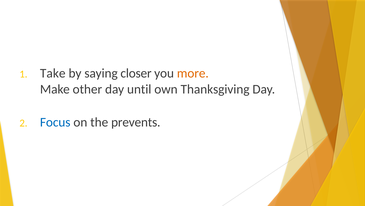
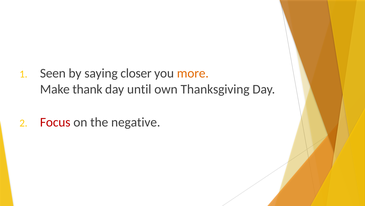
Take: Take -> Seen (53, 73)
other: other -> thank (87, 89)
Focus colour: blue -> red (55, 122)
prevents: prevents -> negative (136, 122)
